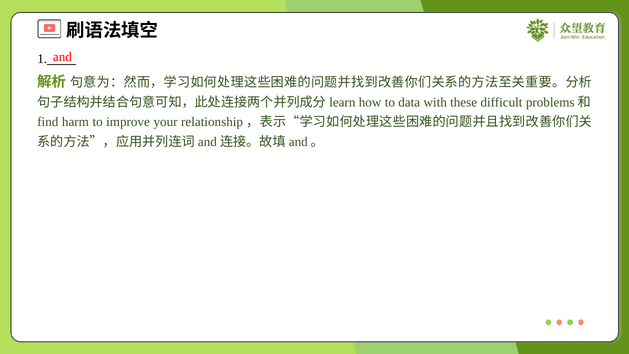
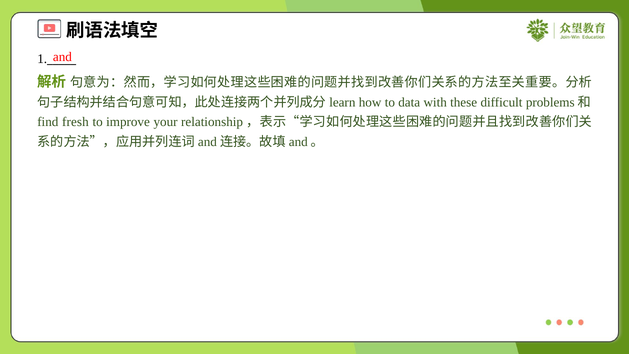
harm: harm -> fresh (75, 122)
